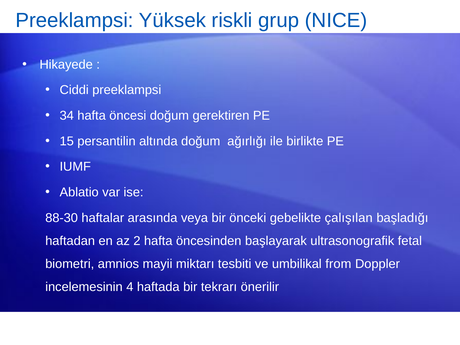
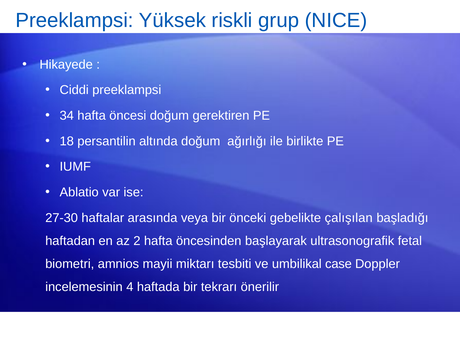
15: 15 -> 18 (67, 141)
88-30: 88-30 -> 27-30 (62, 218)
from: from -> case (338, 264)
